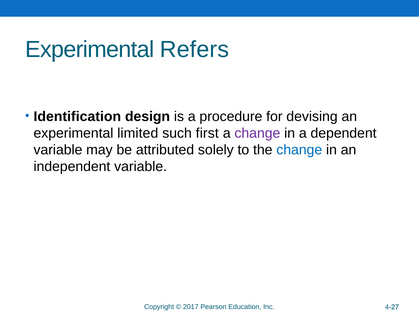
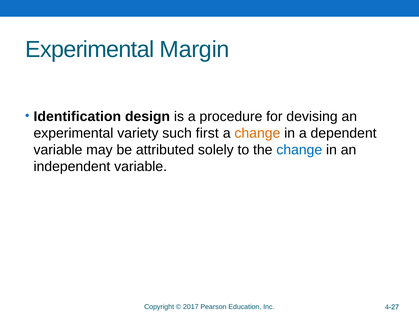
Refers: Refers -> Margin (195, 49)
limited: limited -> variety (138, 133)
change colour: purple -> orange (257, 133)
